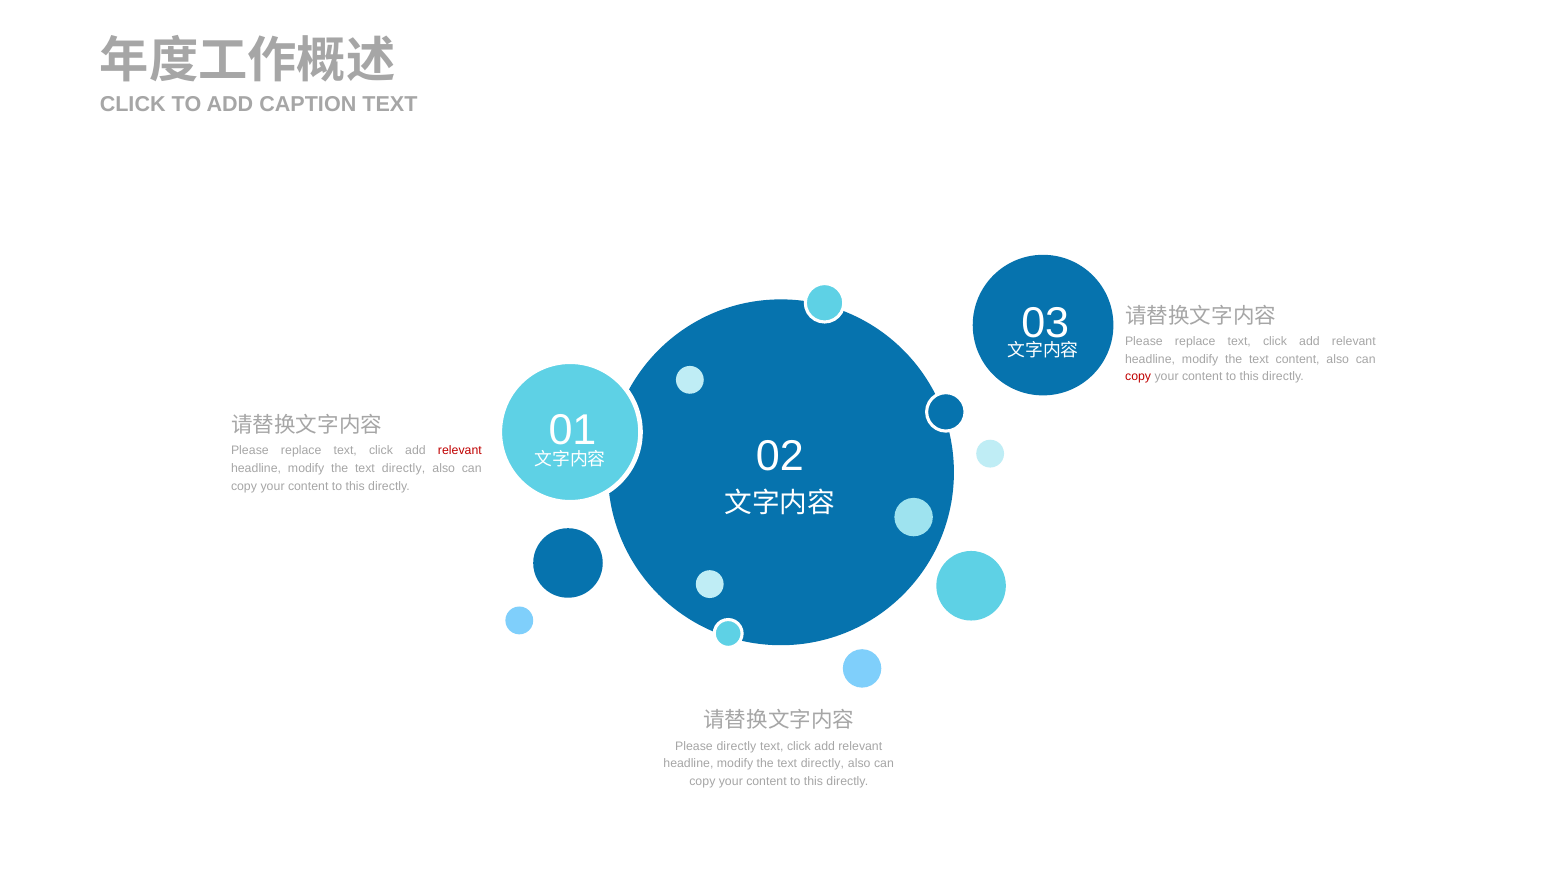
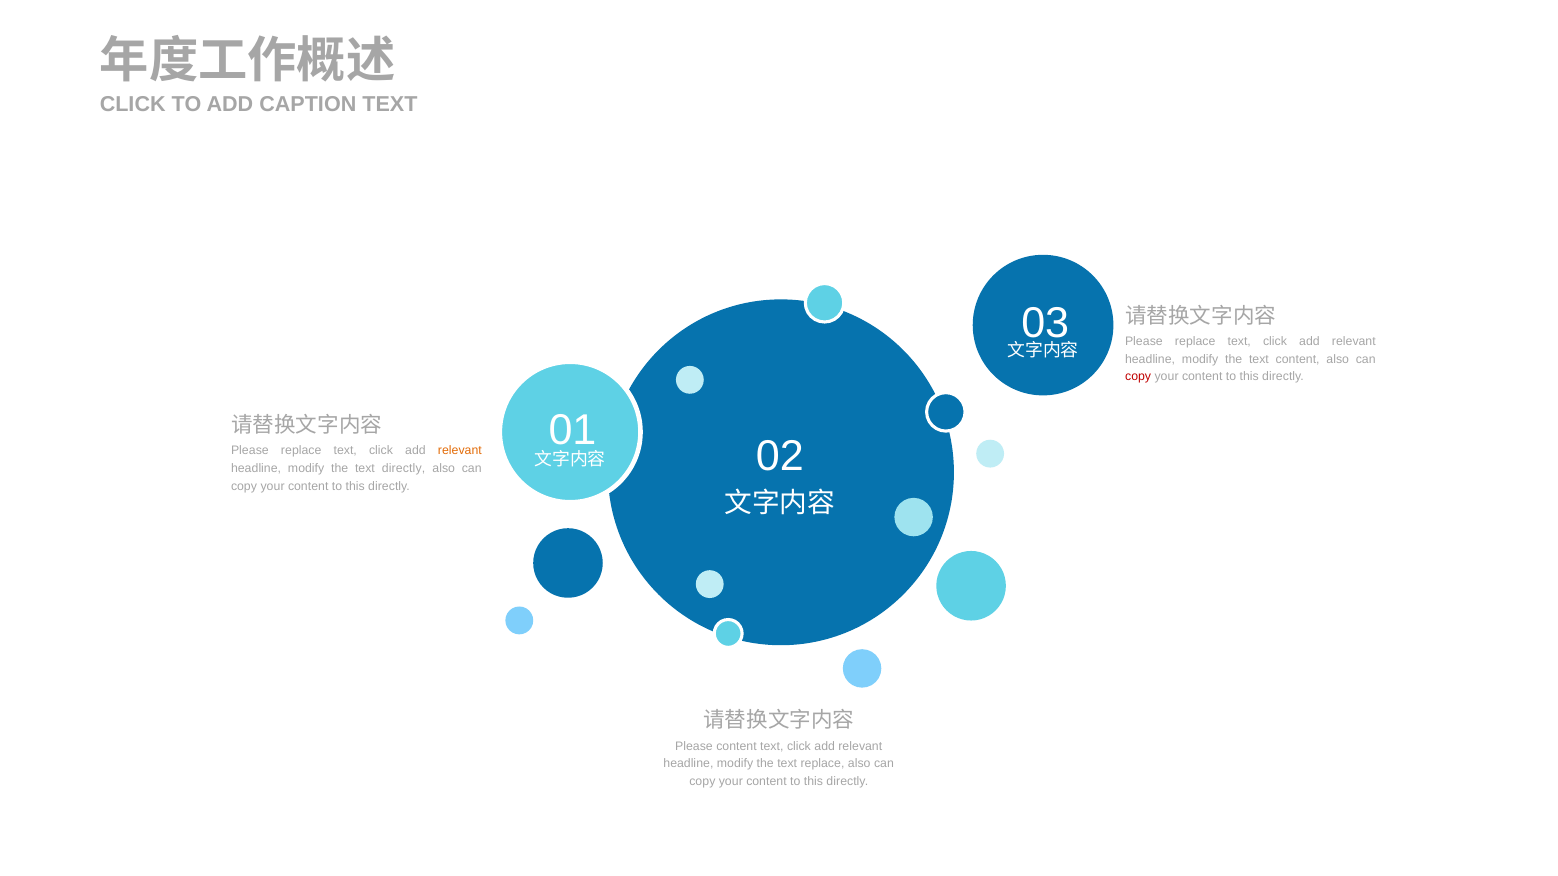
relevant colour: red -> orange (460, 451)
Please directly: directly -> content (736, 746)
directly: directly -> replace (822, 764)
